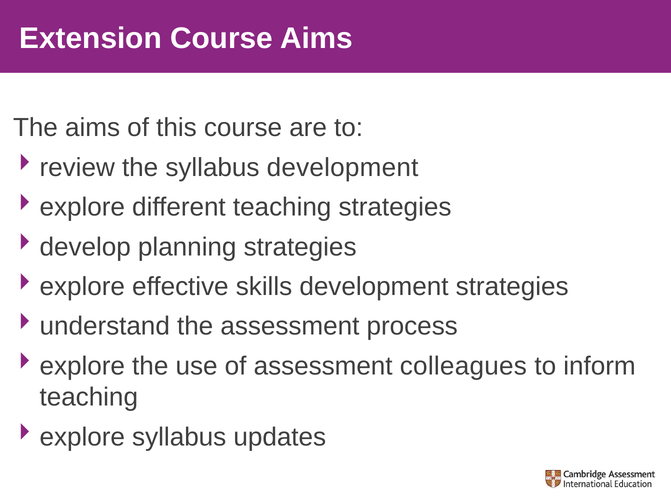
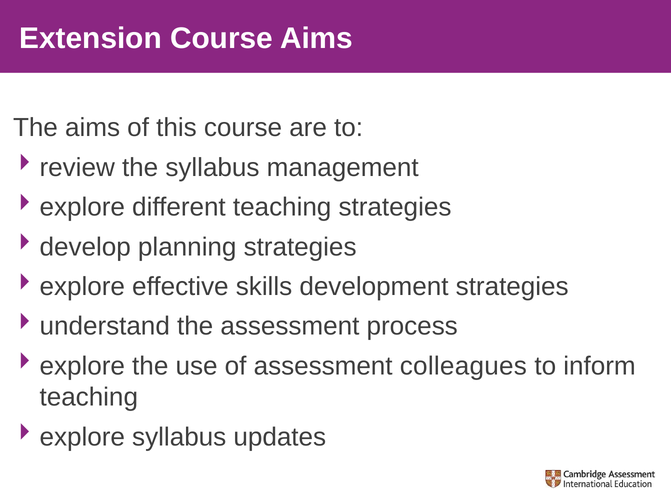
syllabus development: development -> management (343, 168)
